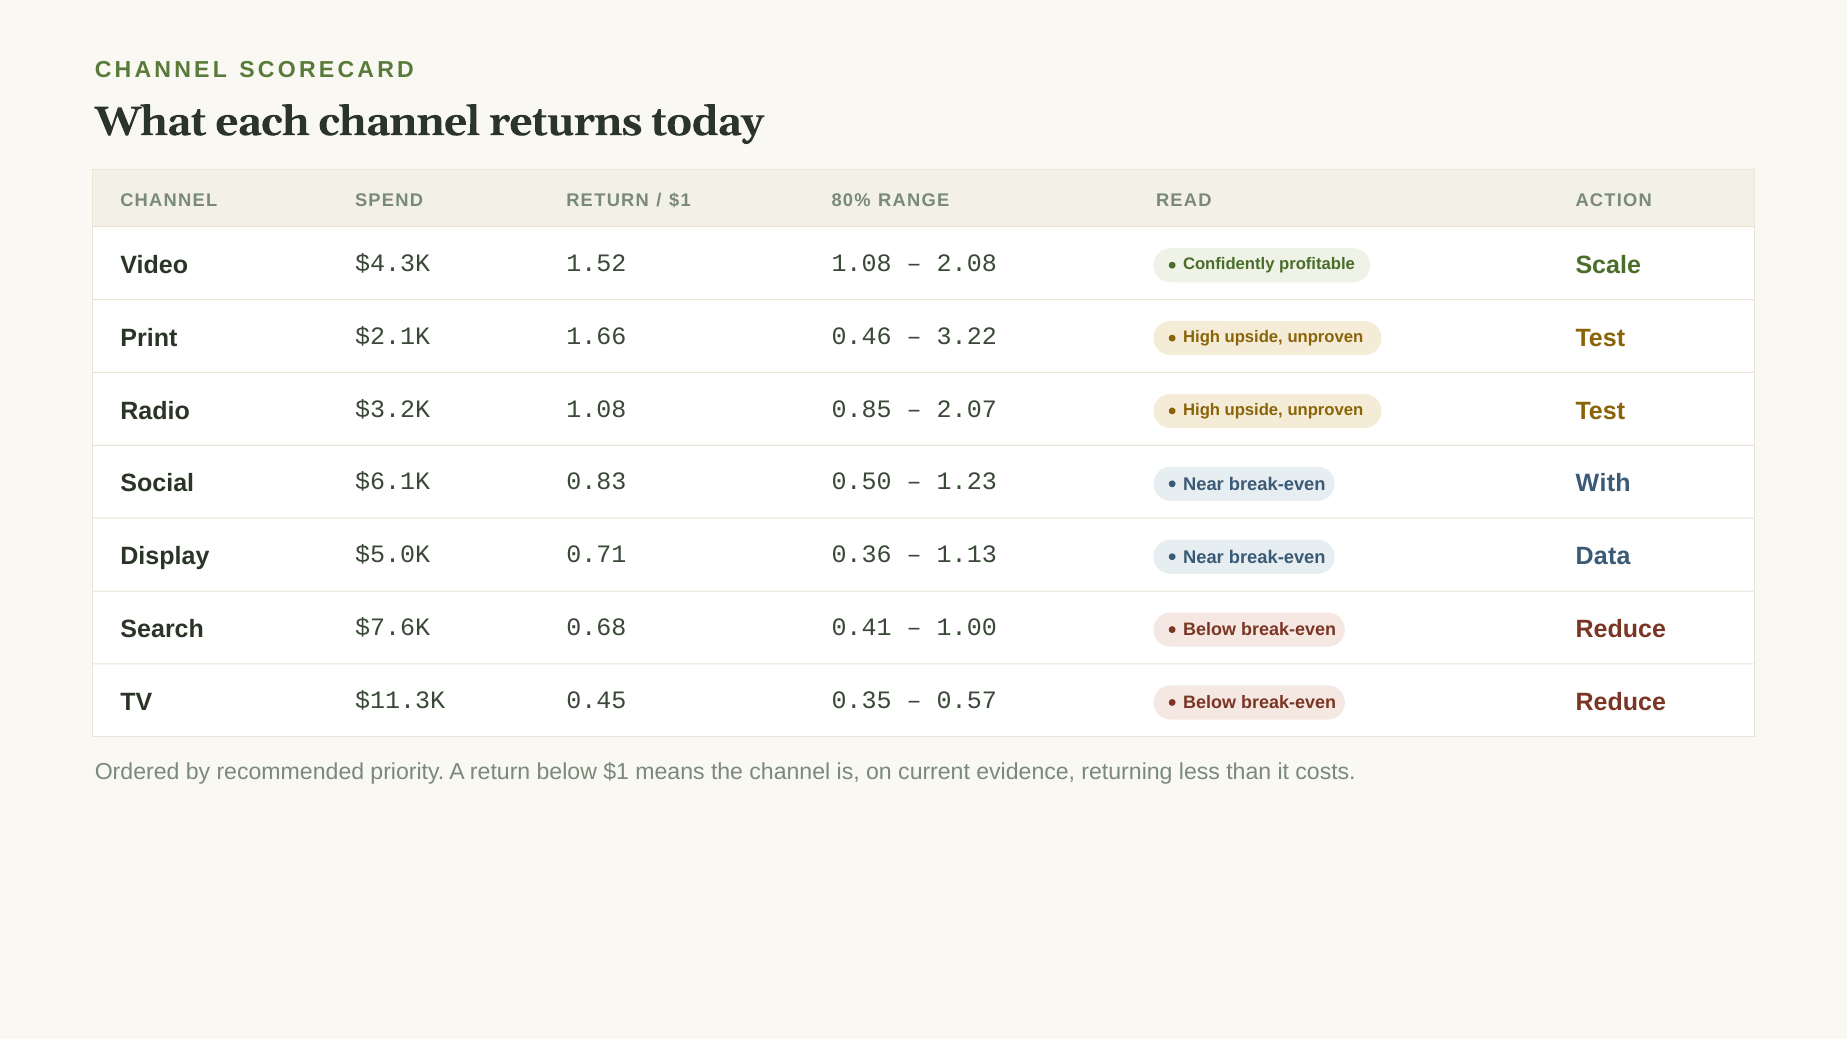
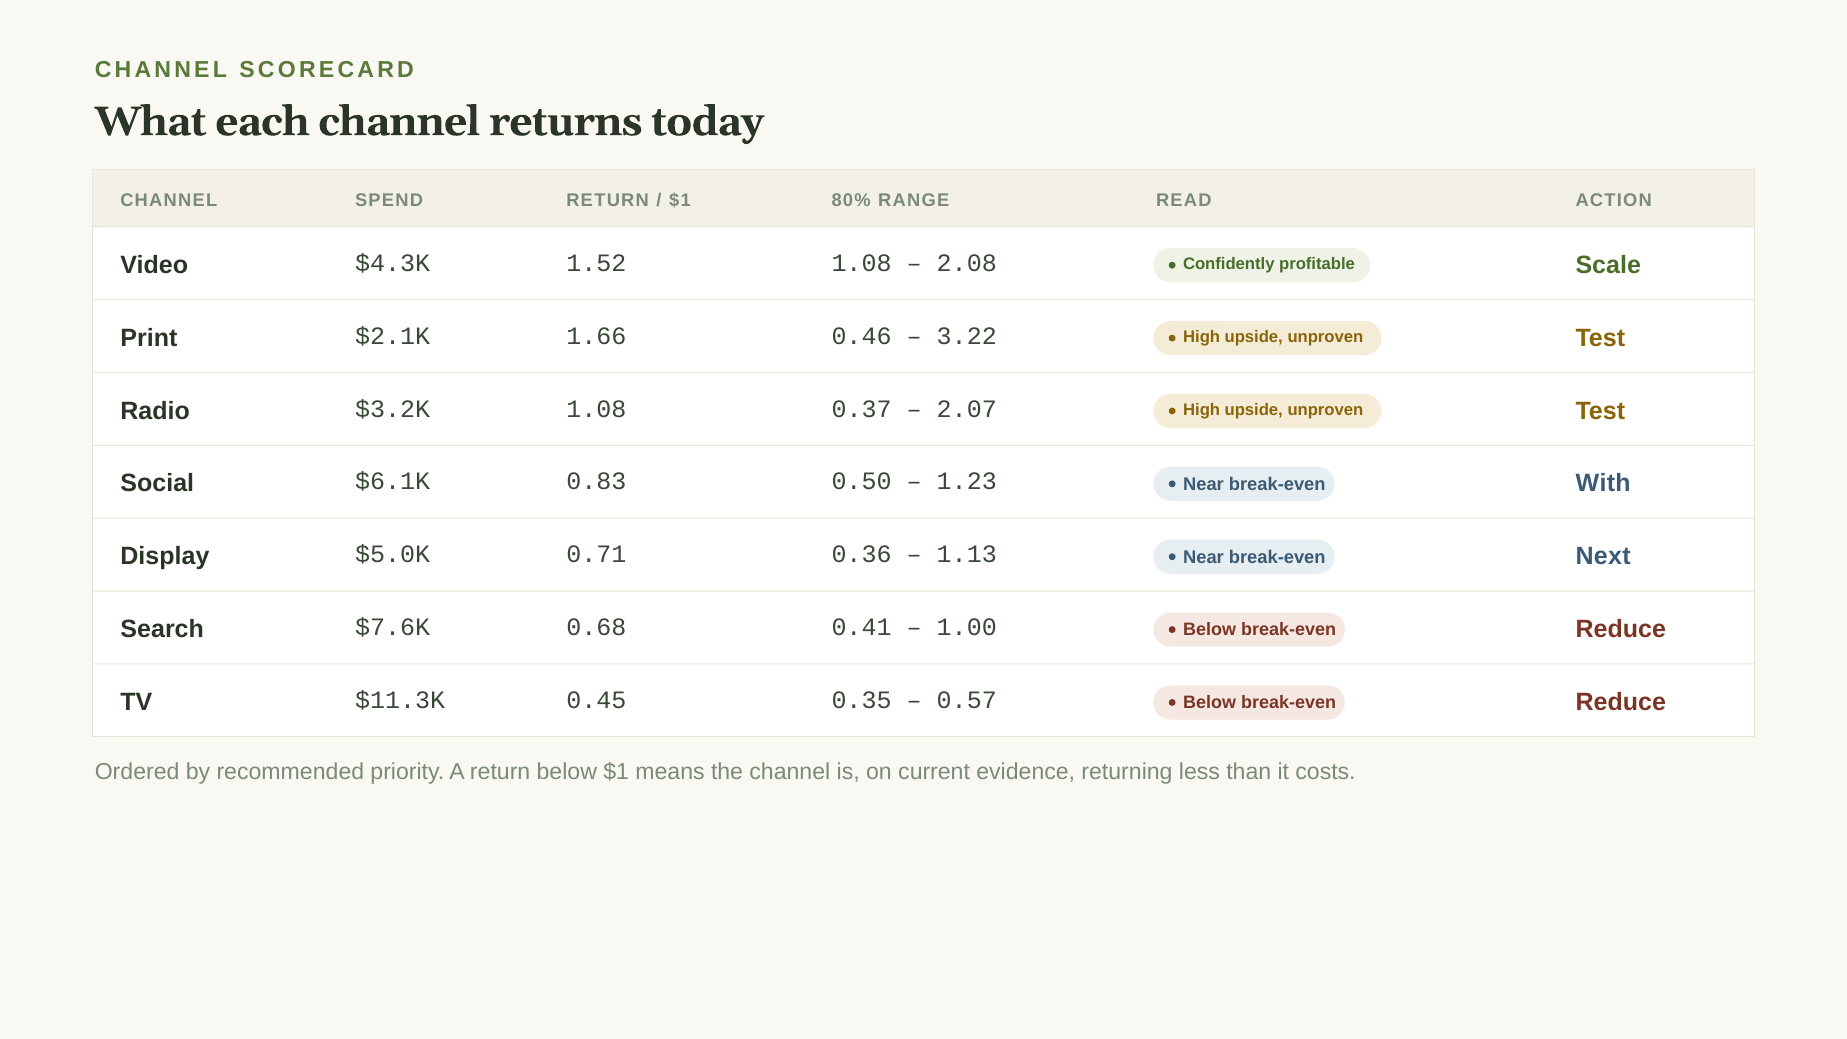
0.85: 0.85 -> 0.37 (862, 409)
Data: Data -> Next (1603, 556)
